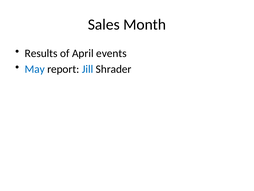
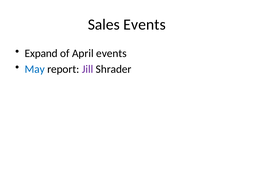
Sales Month: Month -> Events (145, 25)
Results: Results -> Expand (41, 53)
Jill colour: blue -> purple (88, 69)
